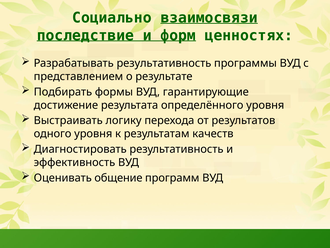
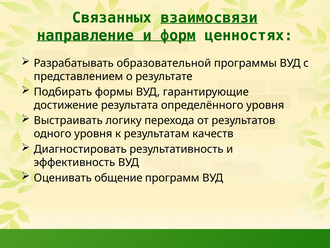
Социально: Социально -> Связанных (112, 18)
последствие: последствие -> направление (85, 35)
Разрабатывать результативность: результативность -> образовательной (164, 63)
